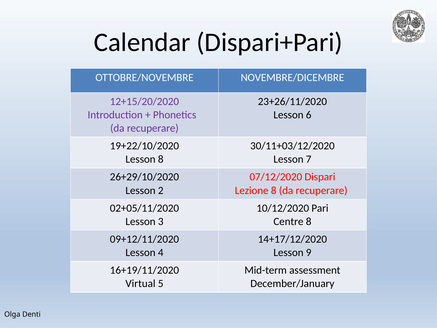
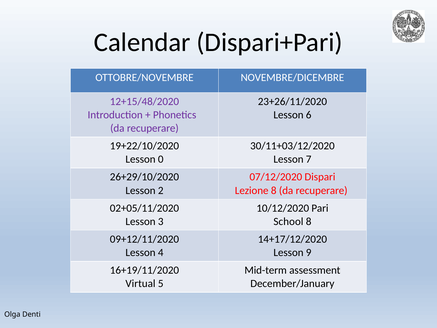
12+15/20/2020: 12+15/20/2020 -> 12+15/48/2020 (144, 101)
Lesson 8: 8 -> 0 (161, 159)
Centre: Centre -> School (288, 221)
